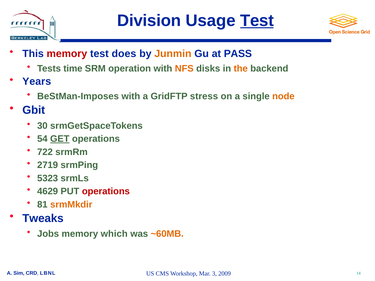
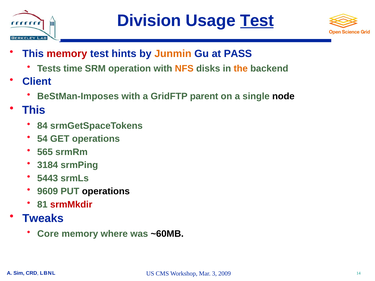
does: does -> hints (124, 54)
Years: Years -> Client (37, 82)
stress: stress -> parent (204, 96)
node colour: orange -> black (283, 96)
Gbit: Gbit -> This (34, 110)
30: 30 -> 84 (42, 126)
GET underline: present -> none (60, 139)
722: 722 -> 565 (45, 152)
2719: 2719 -> 3184 (48, 165)
5323: 5323 -> 5443 (48, 178)
4629: 4629 -> 9609 (48, 192)
operations colour: red -> black (106, 192)
srmMkdir colour: orange -> red (71, 205)
Jobs: Jobs -> Core (48, 234)
which: which -> where (114, 234)
~60MB colour: orange -> black (167, 234)
